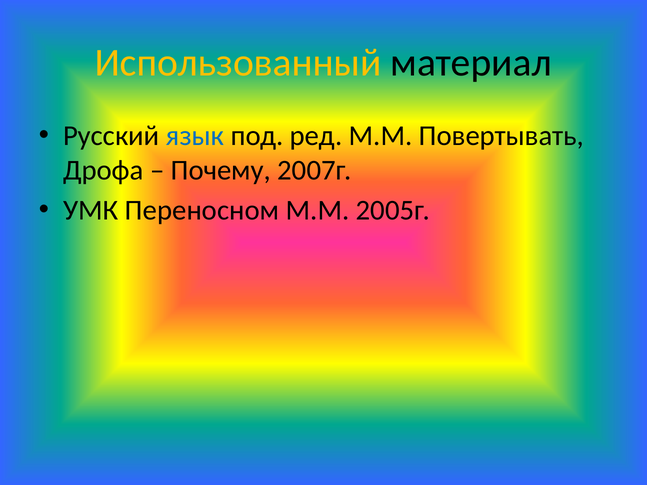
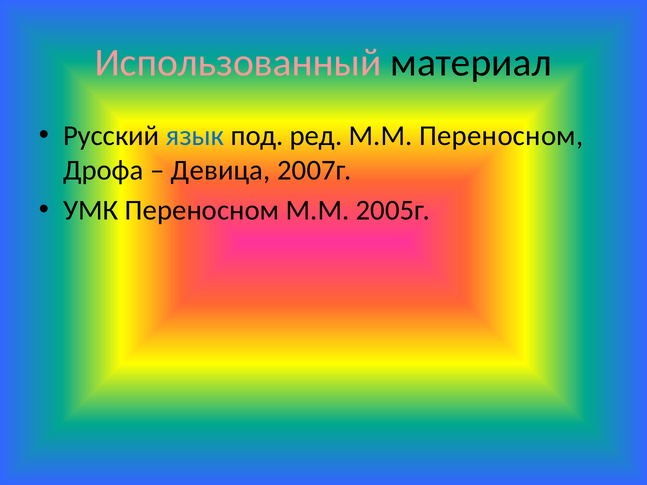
Использованный colour: yellow -> pink (238, 63)
М.М Повертывать: Повертывать -> Переносном (501, 136)
Почему: Почему -> Девица (221, 170)
